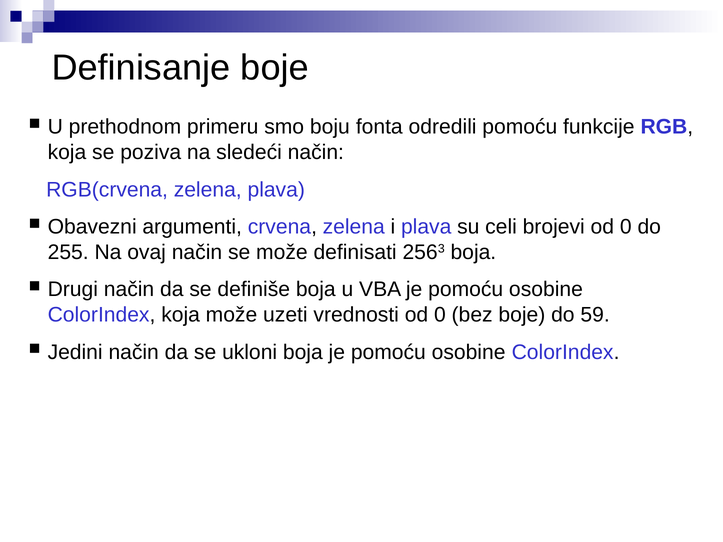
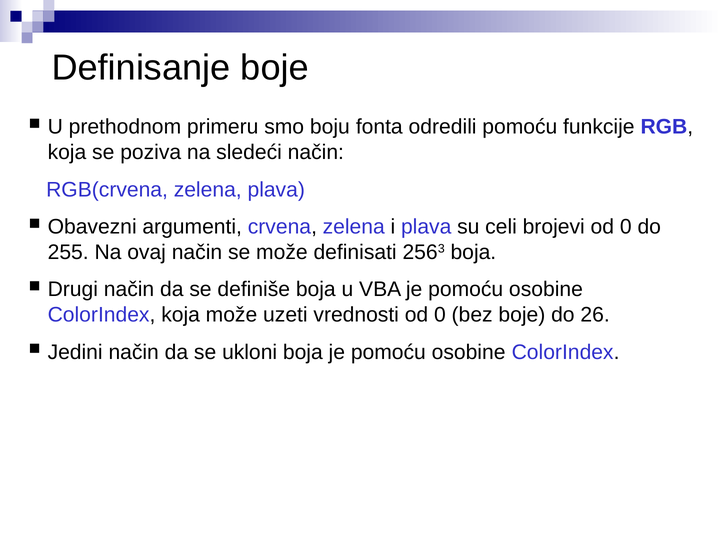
59: 59 -> 26 (595, 315)
